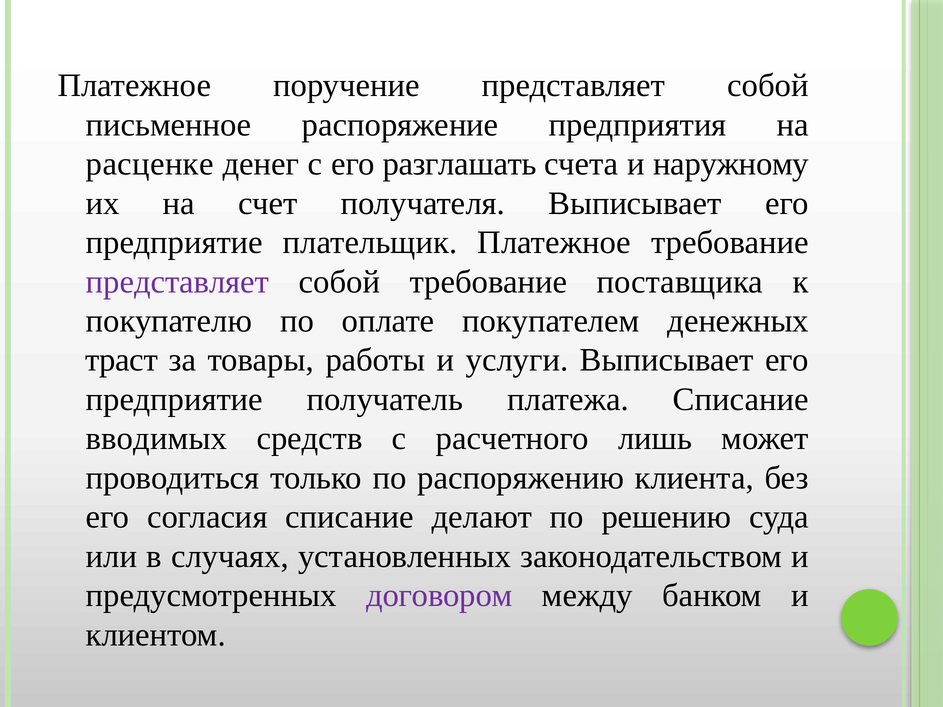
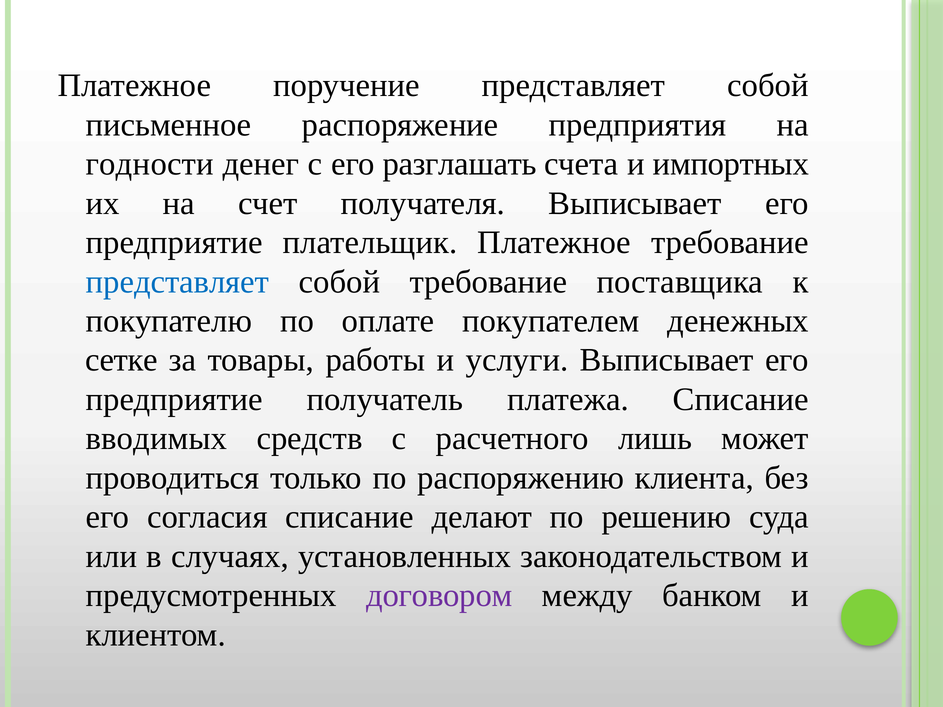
расценке: расценке -> годности (150, 164)
наружному: наружному -> импортных (731, 164)
представляет colour: purple -> blue (177, 282)
траст: траст -> сетке (122, 360)
